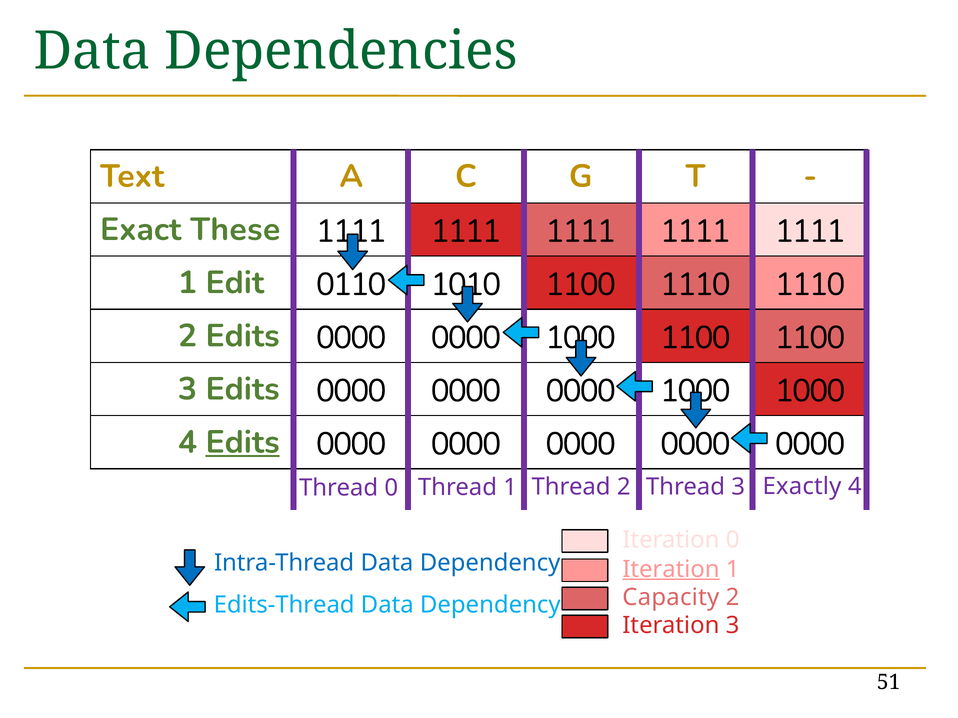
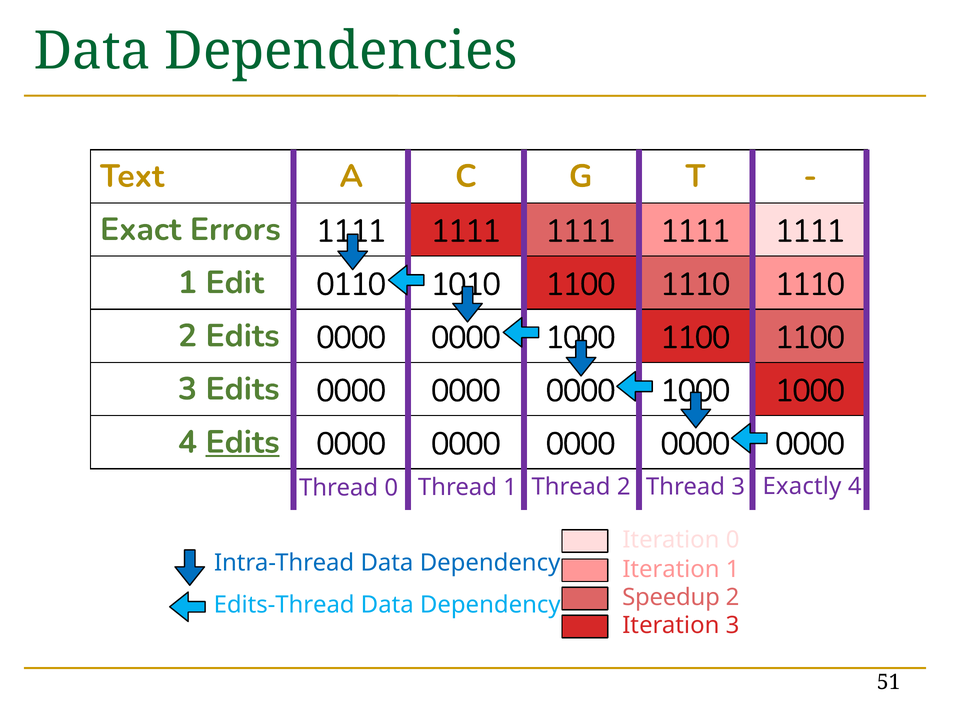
These: These -> Errors (235, 230)
Iteration underline: present -> none (671, 570)
Capacity: Capacity -> Speedup (671, 598)
